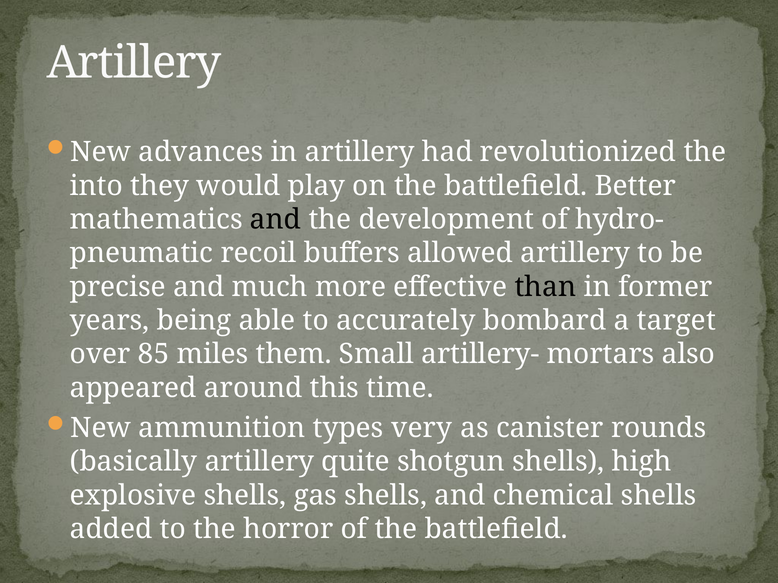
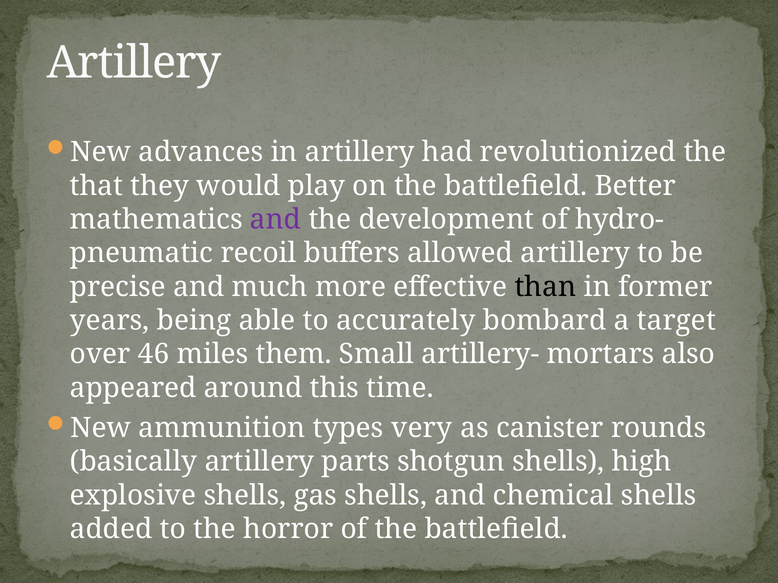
into: into -> that (97, 186)
and colour: black -> purple (276, 220)
85: 85 -> 46 (154, 354)
quite: quite -> parts (356, 462)
